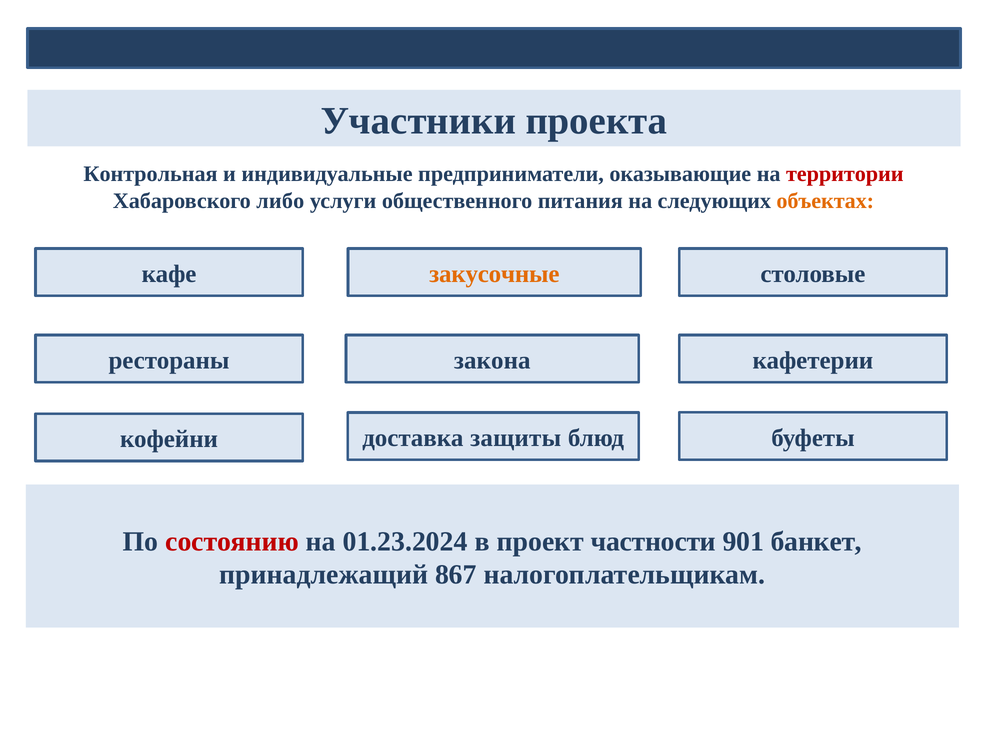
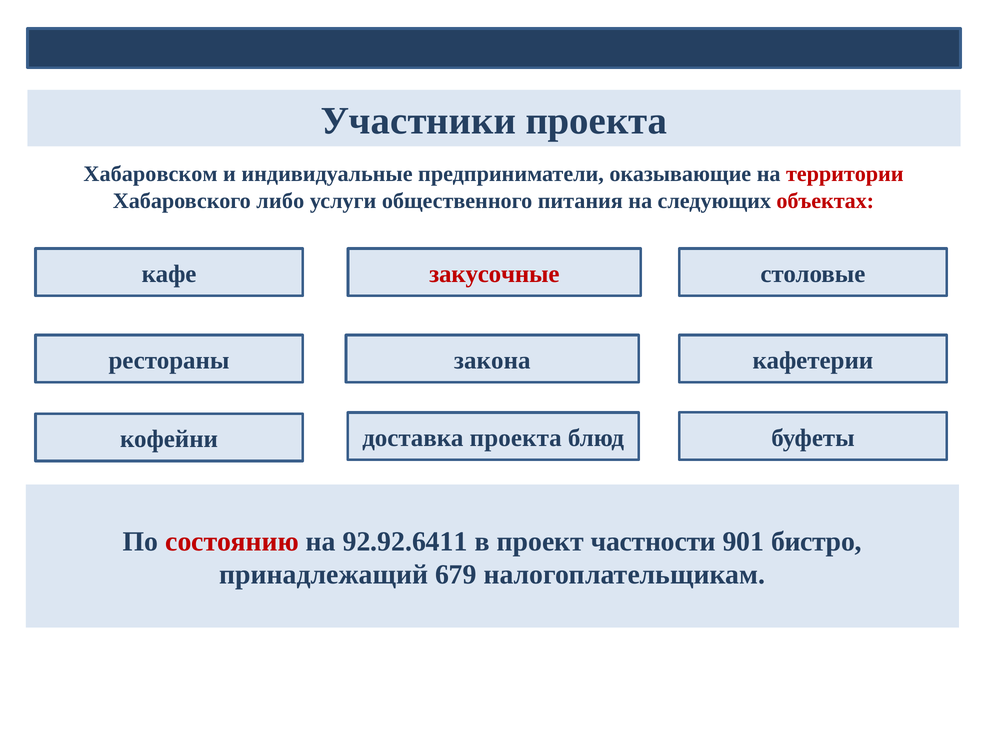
Контрольная: Контрольная -> Хабаровском (150, 174)
объектах colour: orange -> red (825, 201)
закусочные colour: orange -> red (494, 274)
доставка защиты: защиты -> проекта (516, 438)
01.23.2024: 01.23.2024 -> 92.92.6411 (405, 542)
банкет: банкет -> бистро (816, 542)
867: 867 -> 679 (456, 575)
